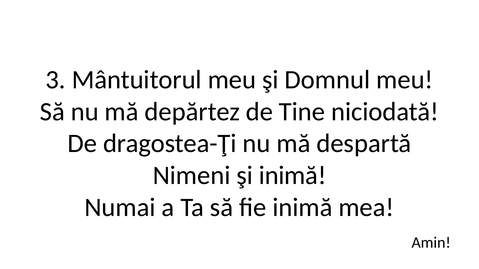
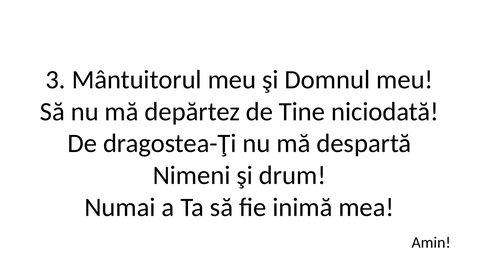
şi inimă: inimă -> drum (292, 176)
